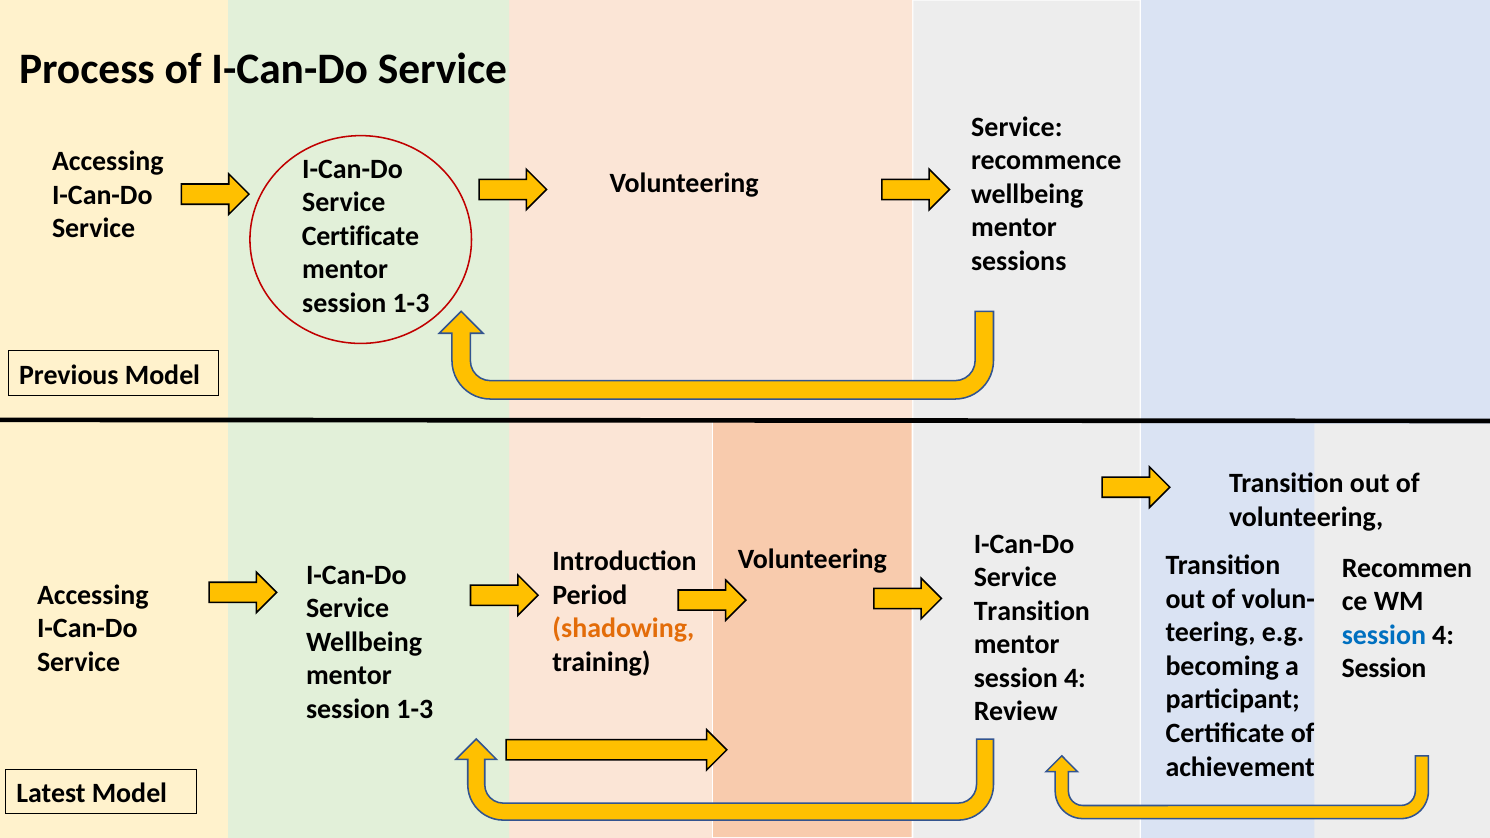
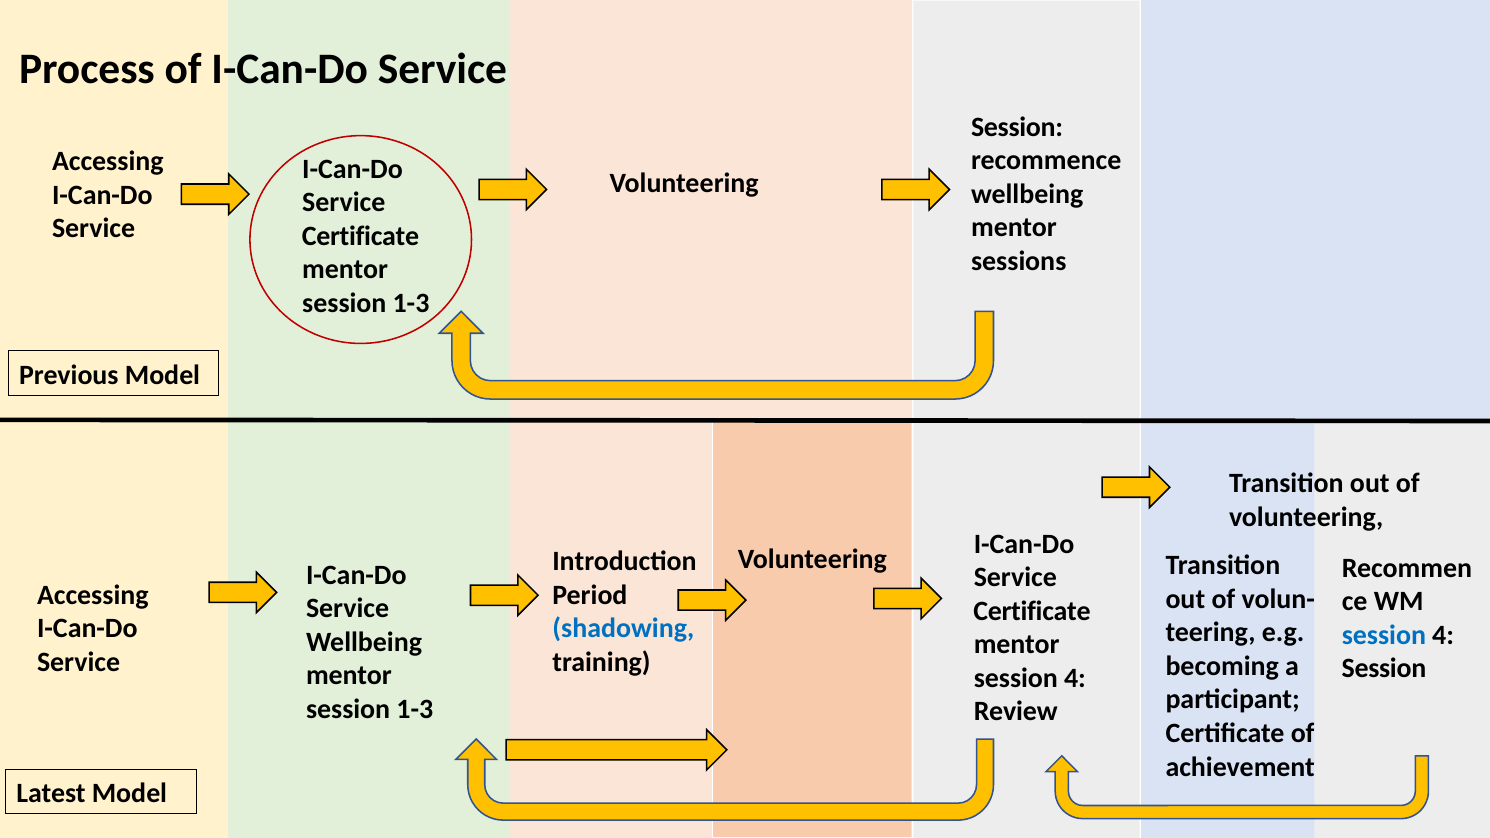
Service: Service -> Session (1017, 127)
Transition: Transition -> Certificate (1032, 611)
shadowing colour: orange -> blue (623, 628)
